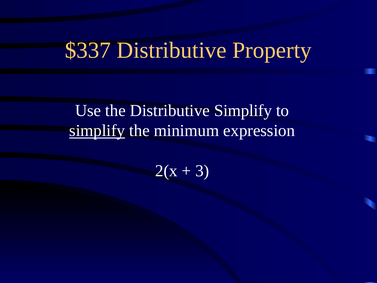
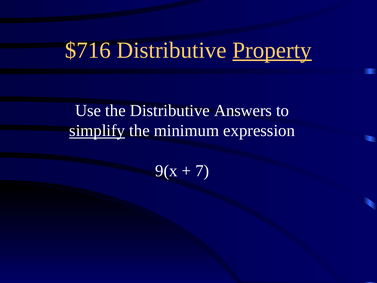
$337: $337 -> $716 (88, 50)
Property underline: none -> present (272, 50)
Distributive Simplify: Simplify -> Answers (243, 110)
2(x: 2(x -> 9(x (166, 171)
3: 3 -> 7 (202, 171)
